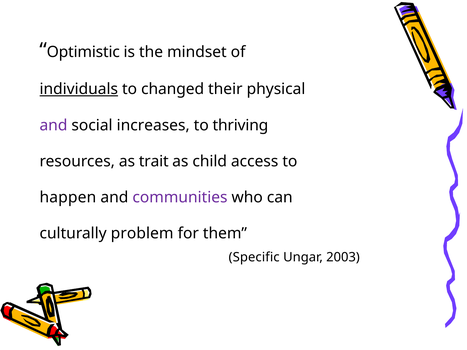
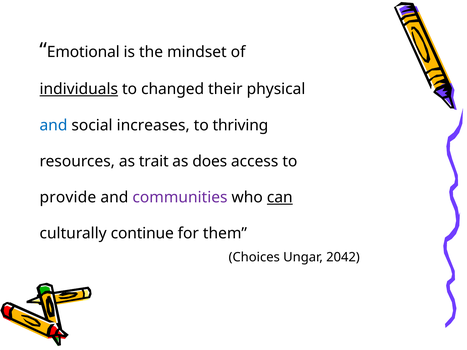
Optimistic: Optimistic -> Emotional (83, 52)
and colour: purple -> blue (53, 125)
child: child -> does (210, 161)
happen: happen -> provide (68, 197)
can underline: none -> present (280, 197)
problem: problem -> continue (142, 234)
Specific: Specific -> Choices (254, 258)
2003: 2003 -> 2042 (343, 258)
